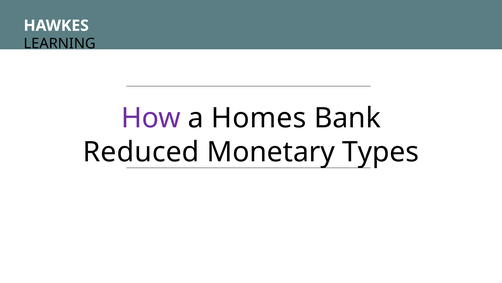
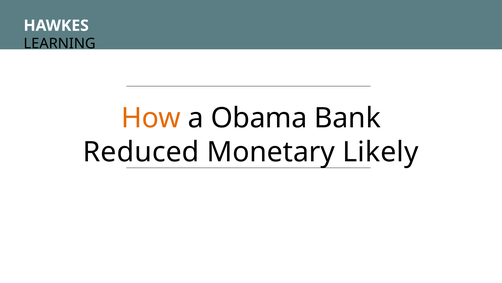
How colour: purple -> orange (151, 118)
Homes: Homes -> Obama (259, 118)
Types: Types -> Likely (380, 152)
